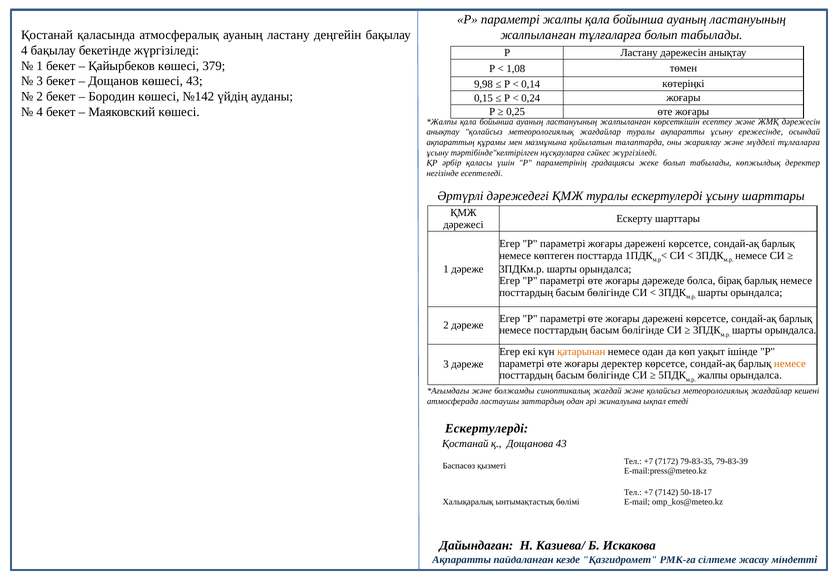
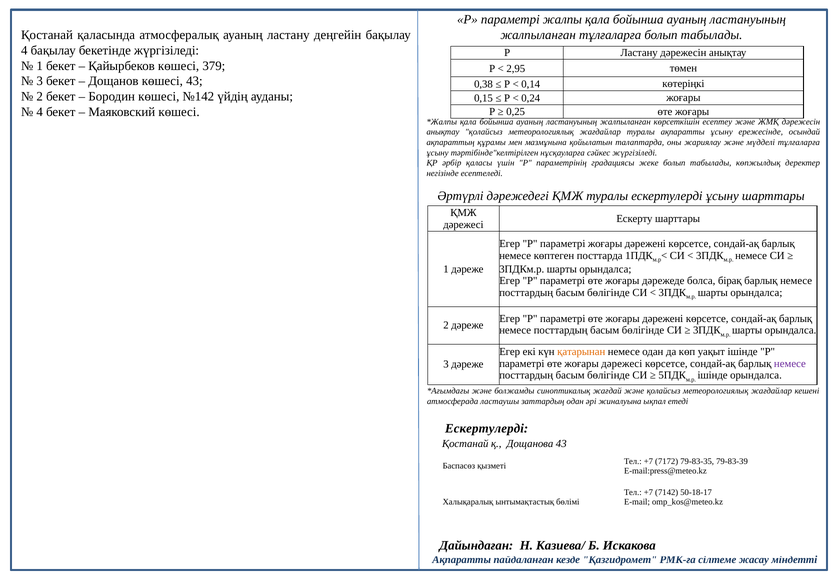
1,08: 1,08 -> 2,95 (516, 69)
9,98: 9,98 -> 0,38 (483, 84)
жоғары деректер: деректер -> дәрежесі (622, 364)
немесе colour: orange -> purple (790, 364)
жалпы: жалпы -> ішінде (713, 376)
